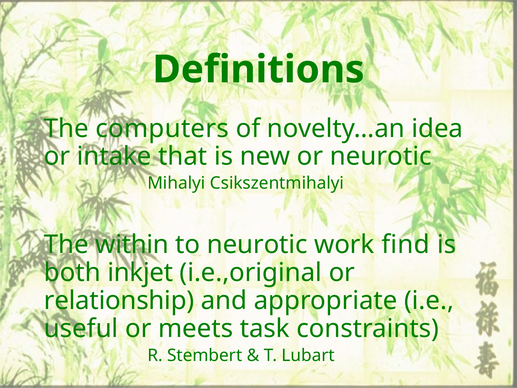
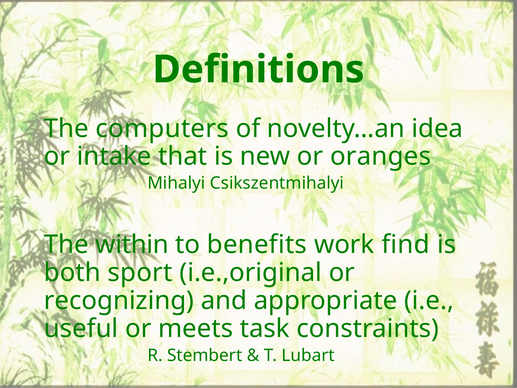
or neurotic: neurotic -> oranges (381, 156)
to neurotic: neurotic -> benefits (257, 245)
inkjet: inkjet -> sport (140, 272)
relationship: relationship -> recognizing (119, 300)
